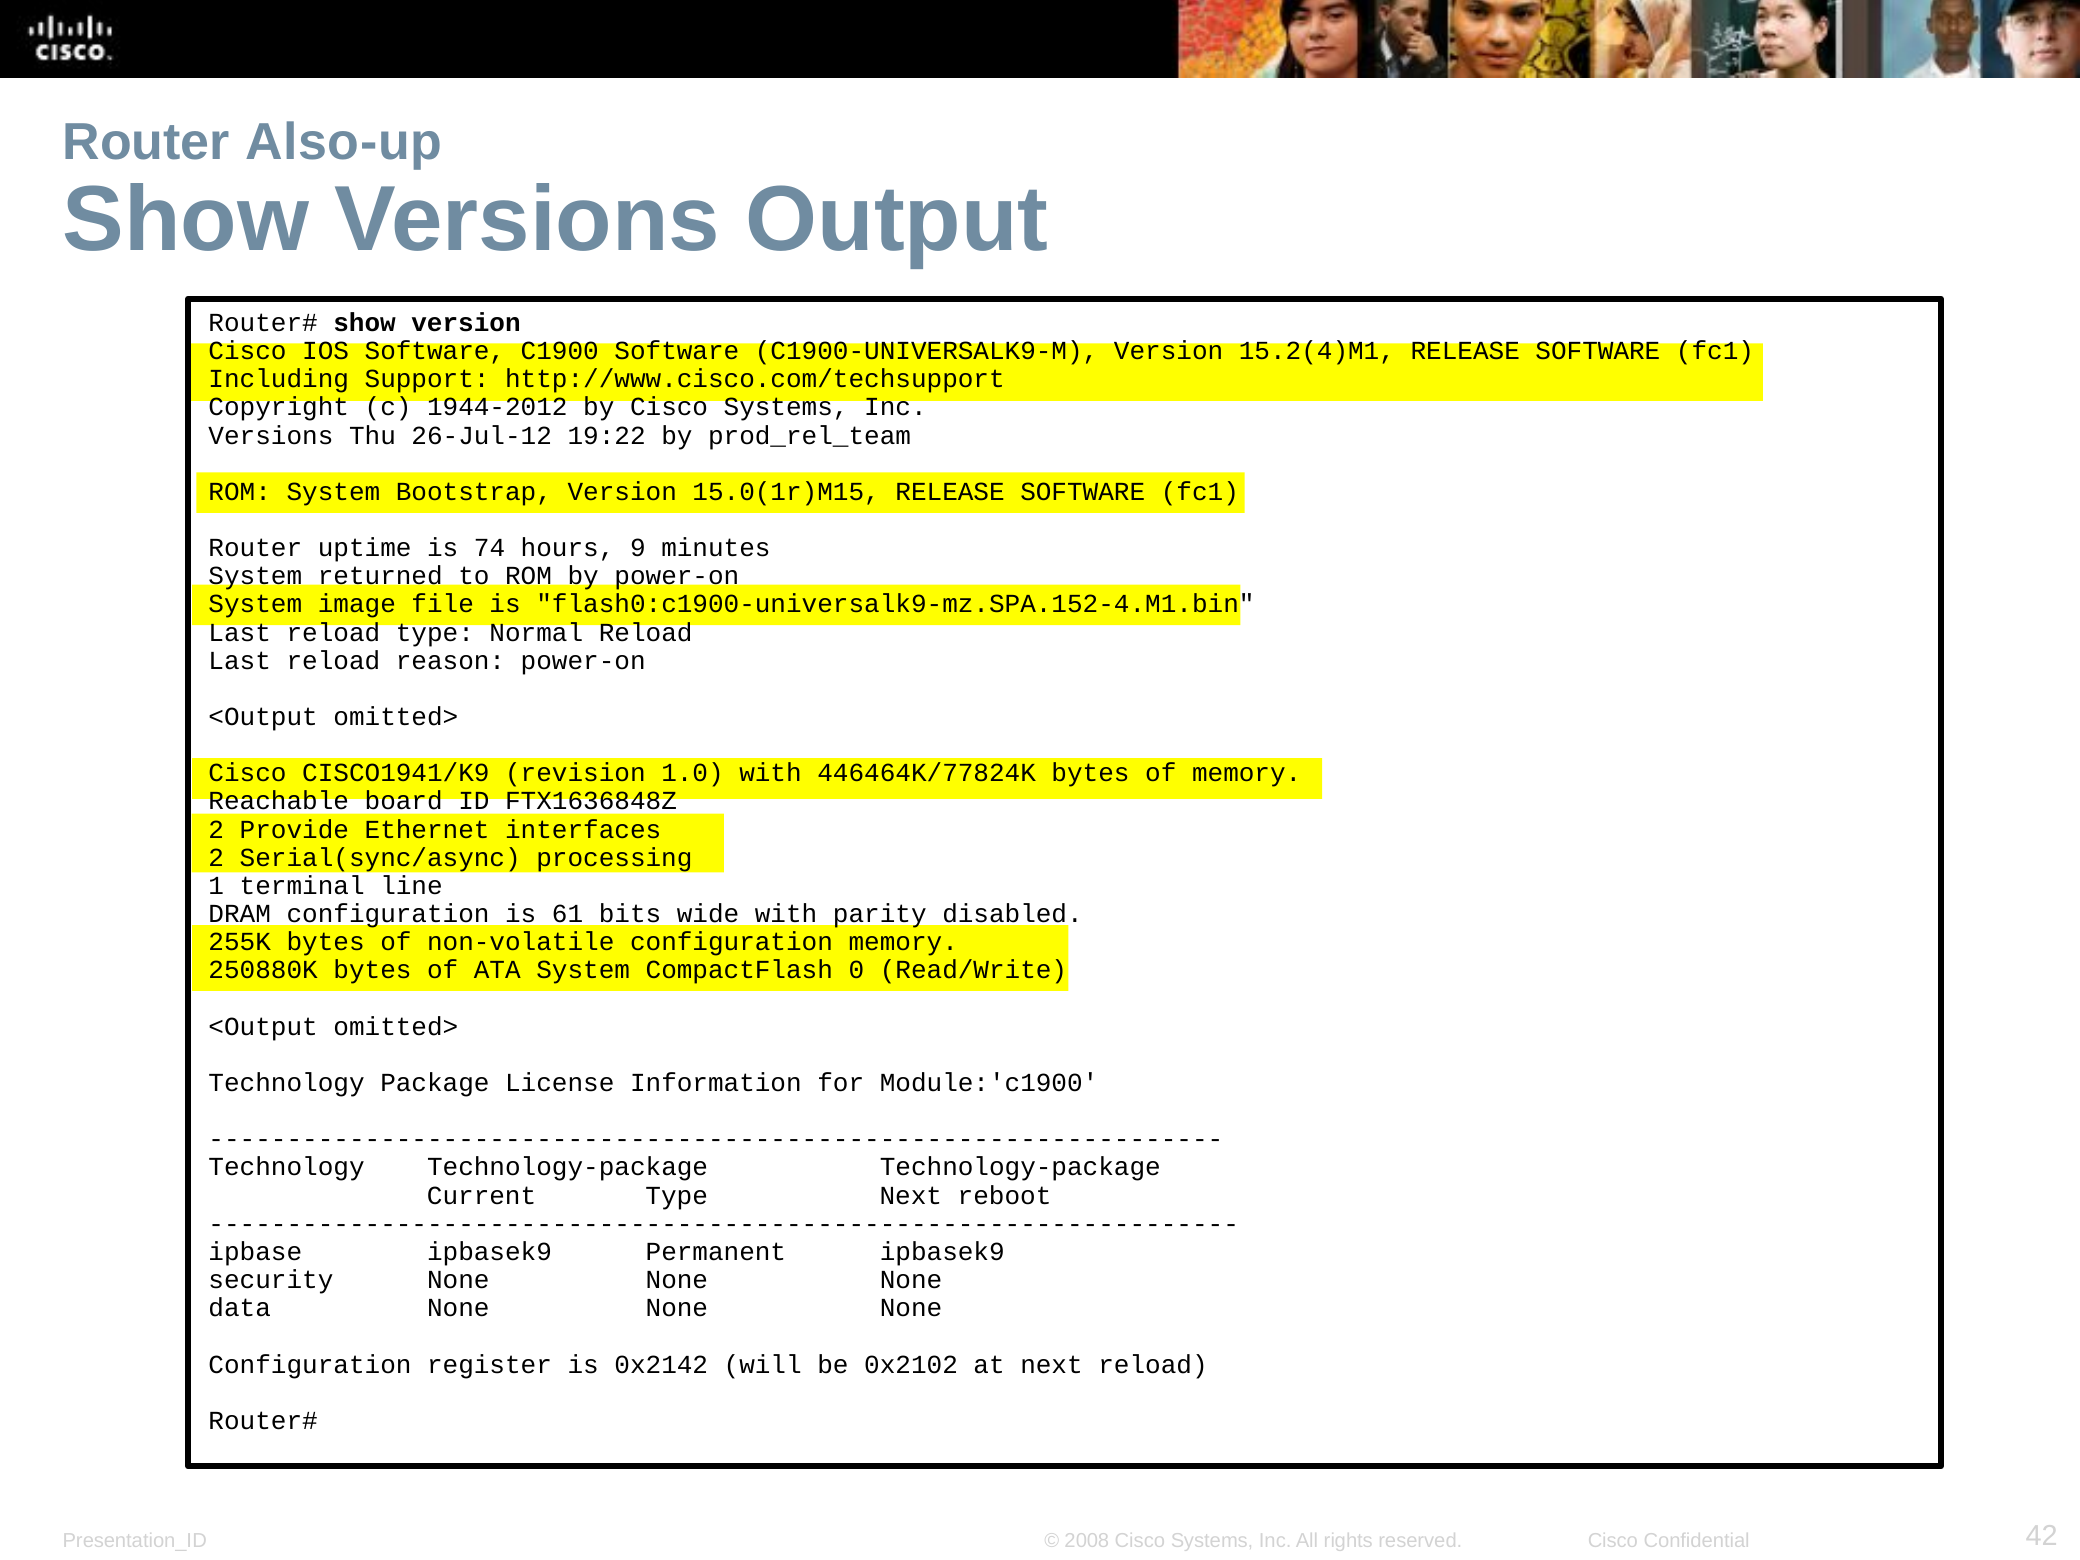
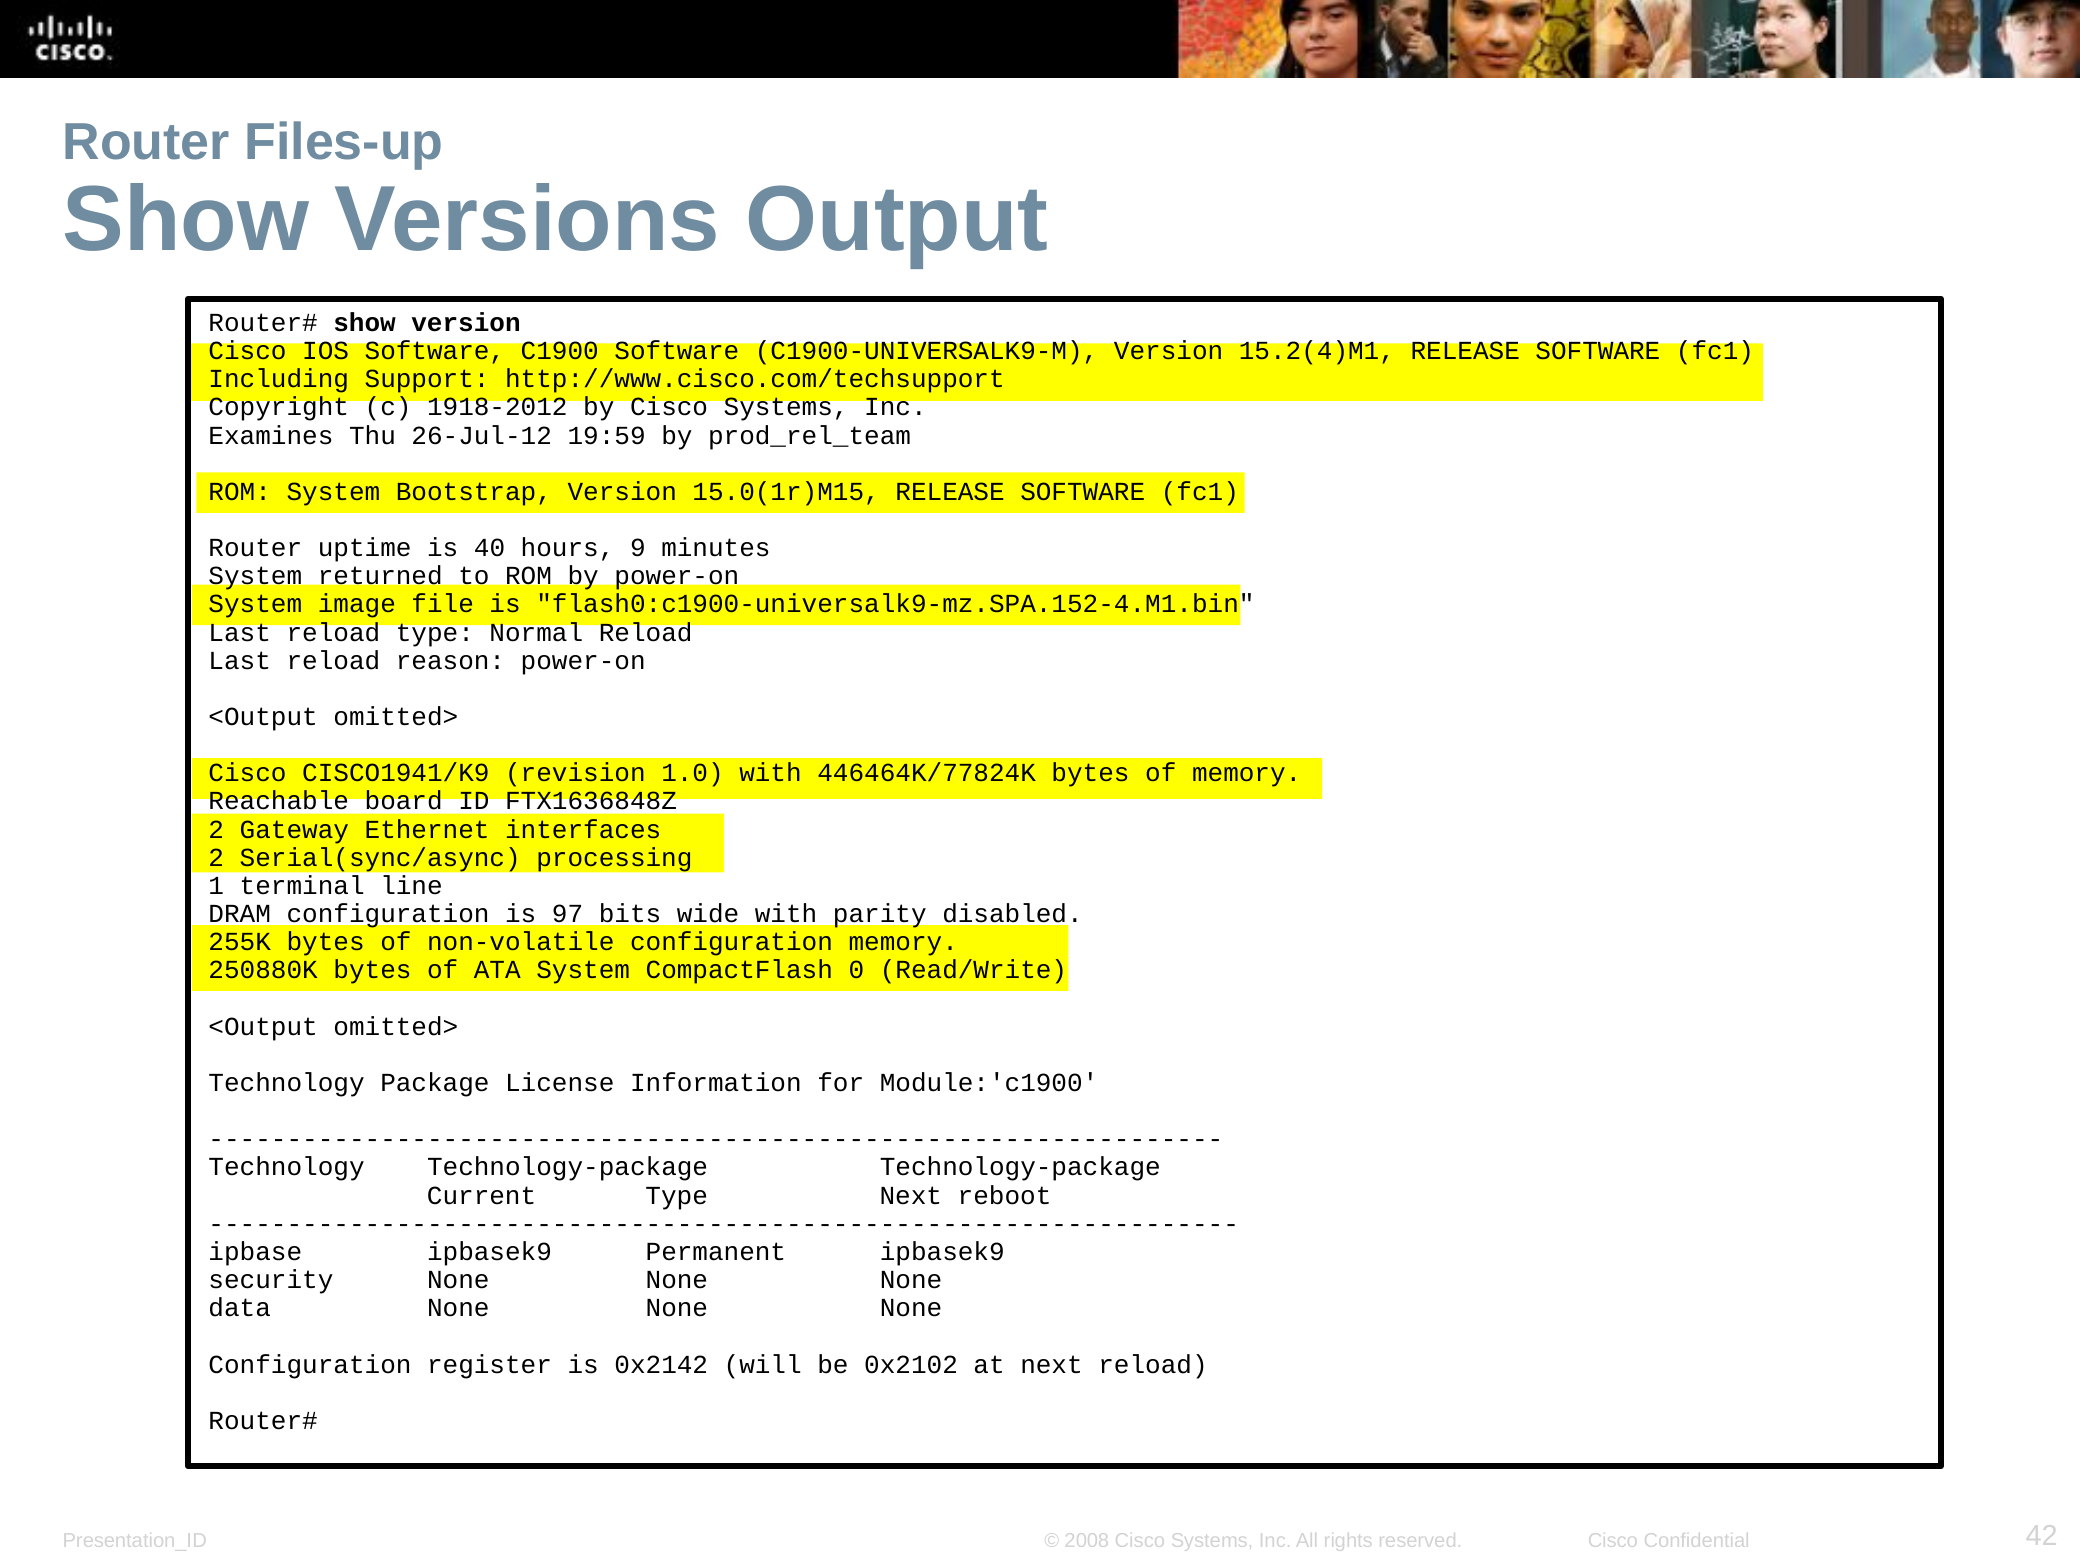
Also-up: Also-up -> Files-up (344, 143)
1944-2012: 1944-2012 -> 1918-2012 (497, 407)
Versions: Versions -> Examines (271, 435)
19:22: 19:22 -> 19:59 (607, 435)
74: 74 -> 40 (490, 548)
Provide: Provide -> Gateway (294, 830)
61: 61 -> 97 (568, 914)
